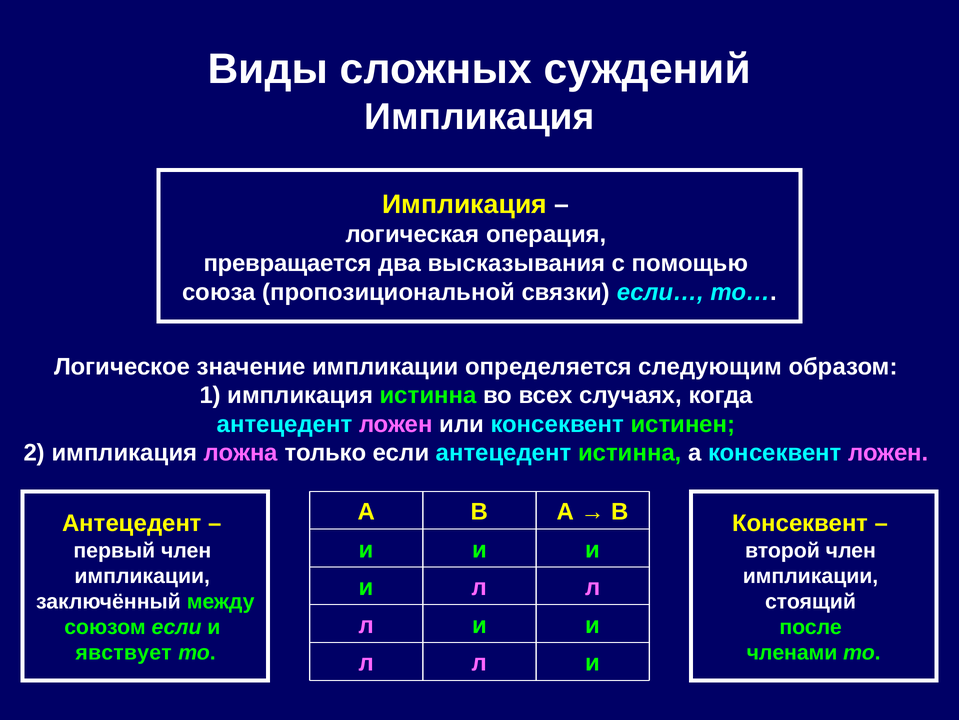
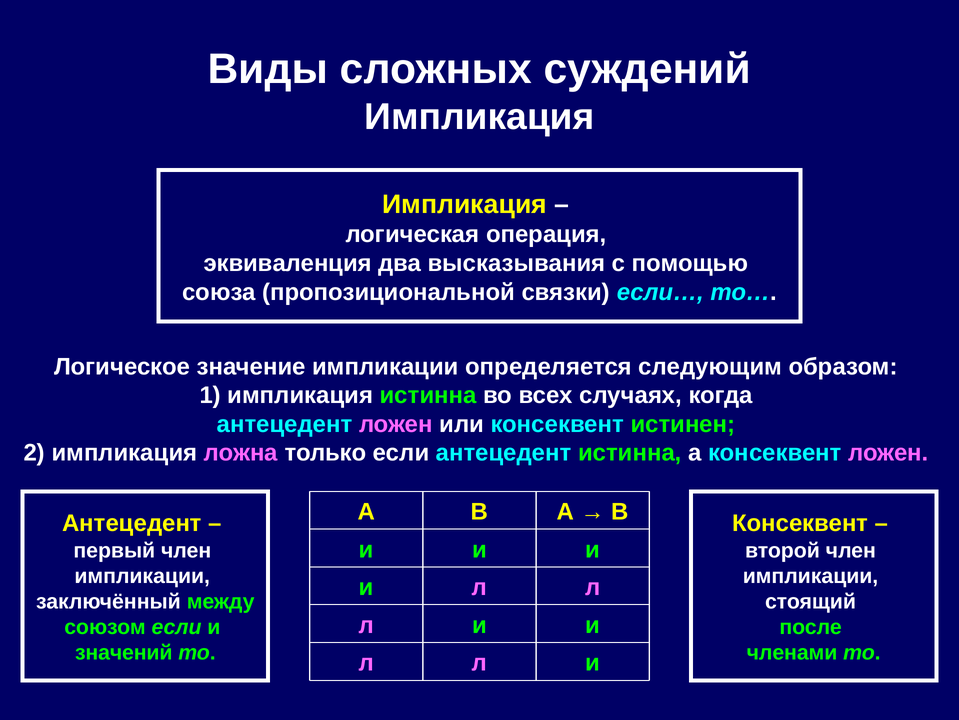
превращается: превращается -> эквиваленция (288, 263)
явствует: явствует -> значений (124, 652)
